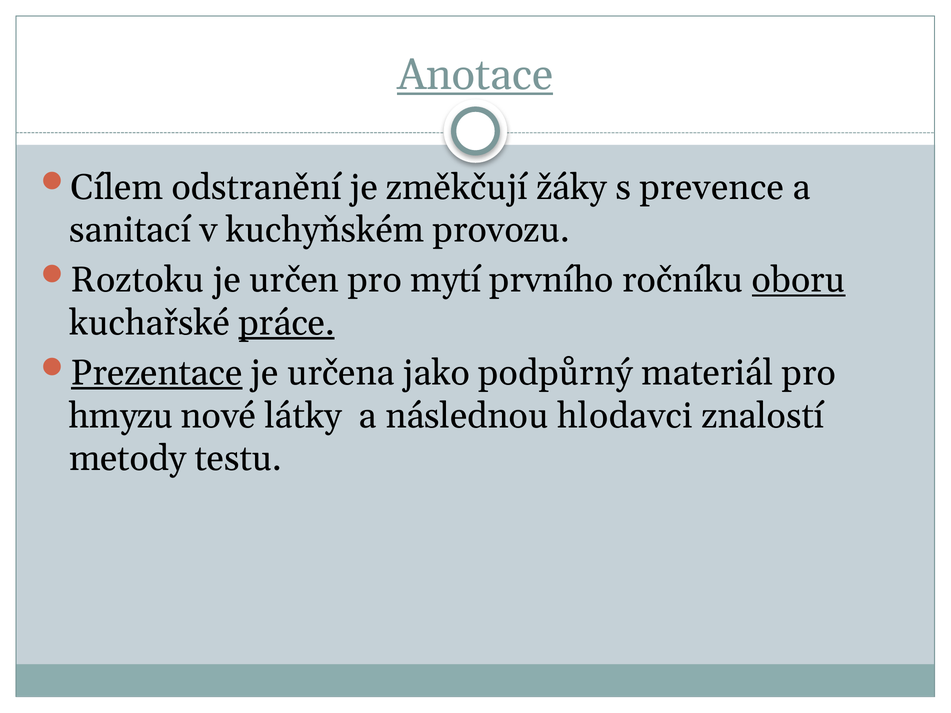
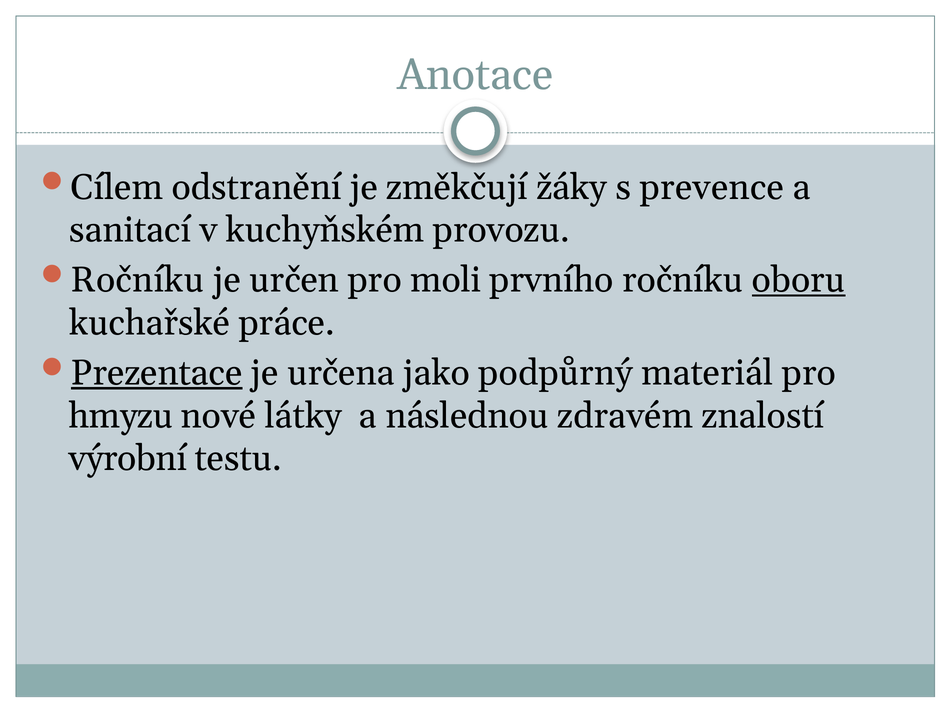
Anotace underline: present -> none (475, 75)
Roztoku: Roztoku -> Ročníku (138, 280)
mytí: mytí -> moli (446, 280)
práce underline: present -> none (287, 323)
hlodavci: hlodavci -> zdravém (625, 416)
metody: metody -> výrobní (128, 459)
